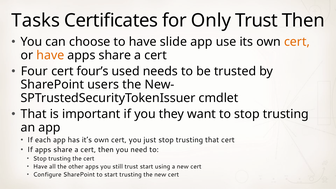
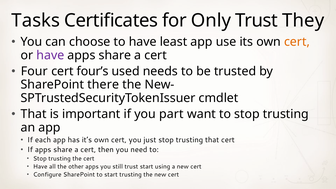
Trust Then: Then -> They (303, 20)
slide: slide -> least (174, 42)
have colour: orange -> purple (50, 55)
users: users -> there (103, 85)
they: they -> part (171, 114)
